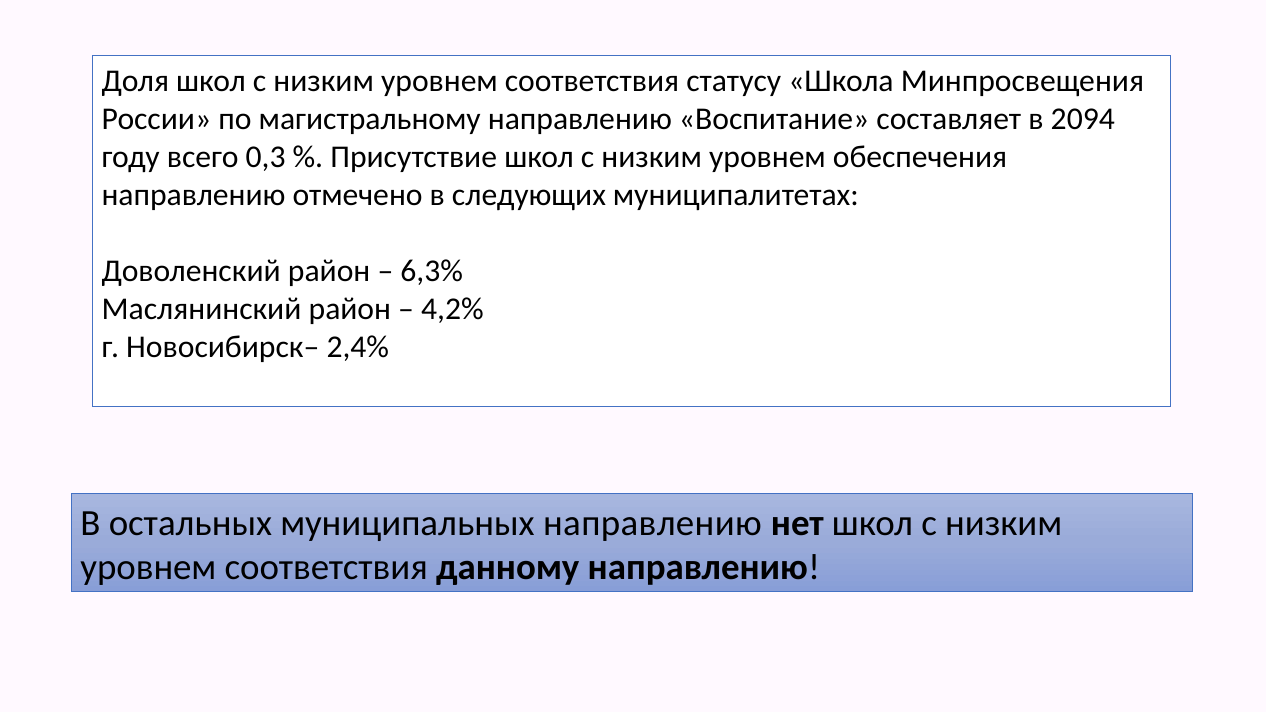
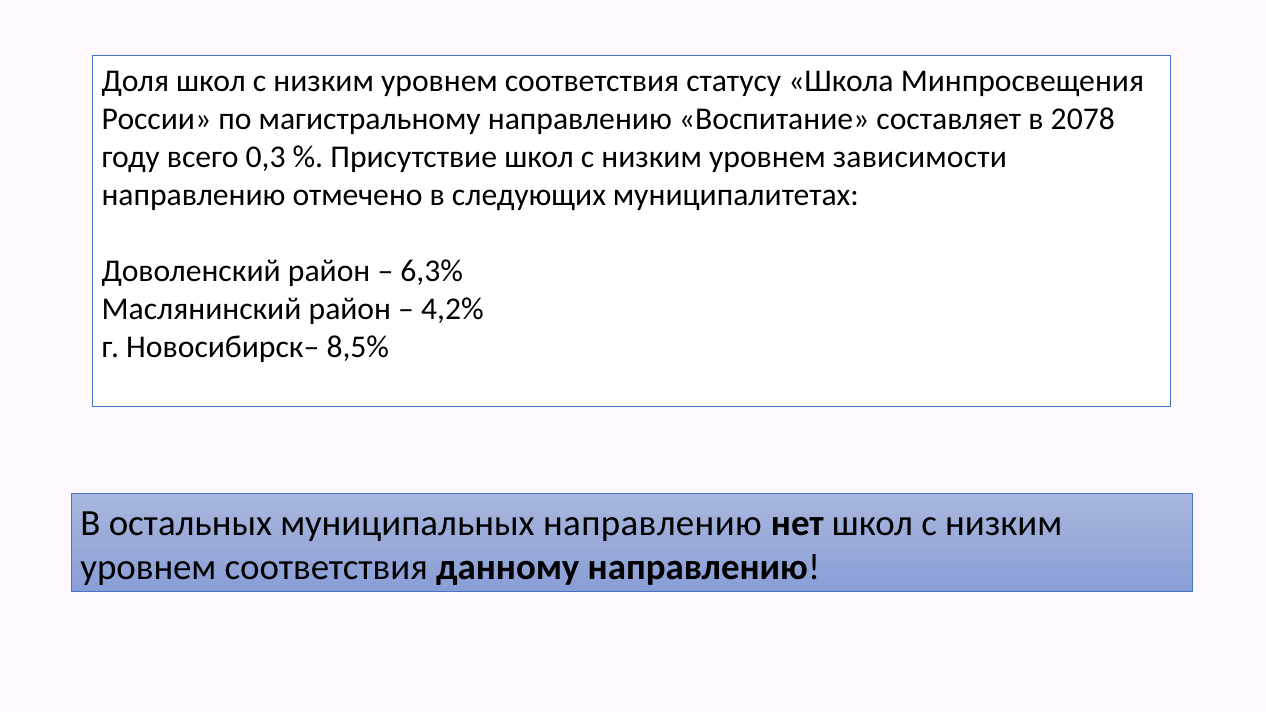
2094: 2094 -> 2078 (1083, 119)
обеспечения: обеспечения -> зависимости (920, 157)
2,4%: 2,4% -> 8,5% (358, 347)
